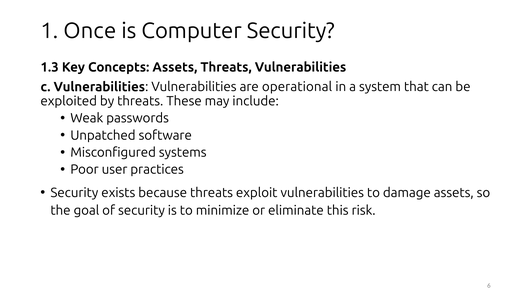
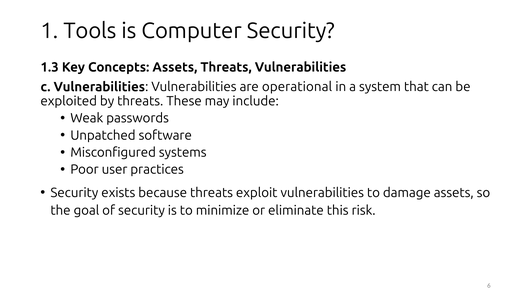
Once: Once -> Tools (90, 31)
